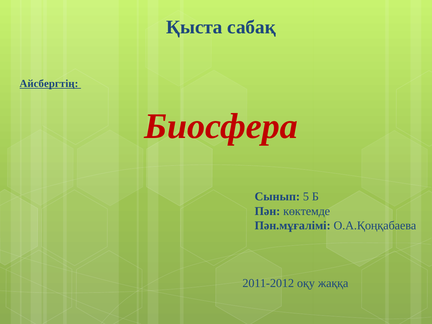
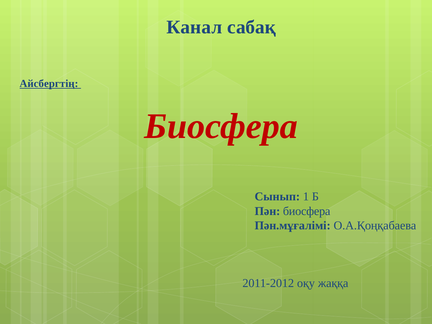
Қыста: Қыста -> Канал (194, 27)
5: 5 -> 1 (306, 197)
Пән көктемде: көктемде -> биосфера (307, 211)
